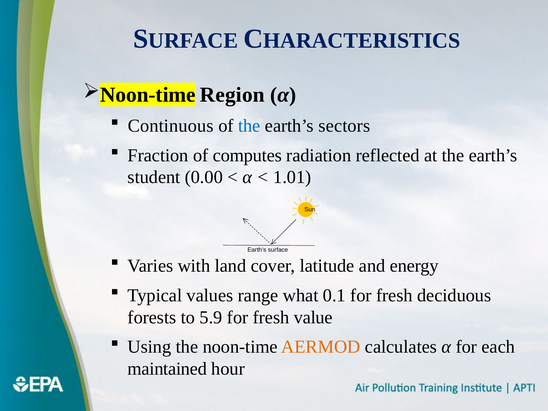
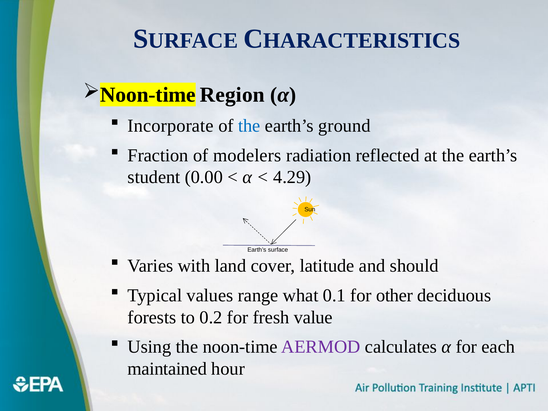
Continuous: Continuous -> Incorporate (171, 126)
sectors: sectors -> ground (344, 126)
computes: computes -> modelers (247, 155)
1.01: 1.01 -> 4.29 (292, 177)
energy: energy -> should (414, 266)
0.1 for fresh: fresh -> other (394, 295)
5.9: 5.9 -> 0.2 (211, 317)
AERMOD colour: orange -> purple (321, 347)
